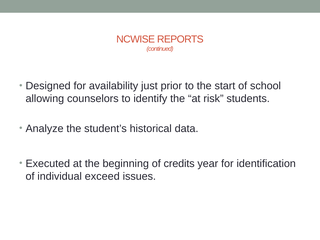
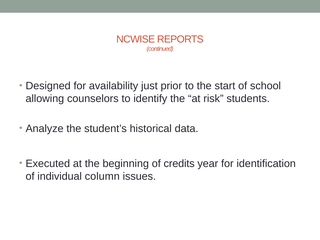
exceed: exceed -> column (102, 176)
